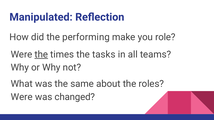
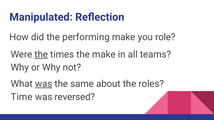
the tasks: tasks -> make (104, 55)
was underline: none -> present (44, 84)
Were: Were -> Time (22, 97)
changed: changed -> reversed (75, 97)
